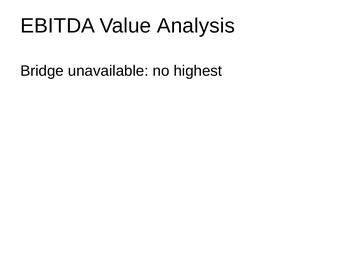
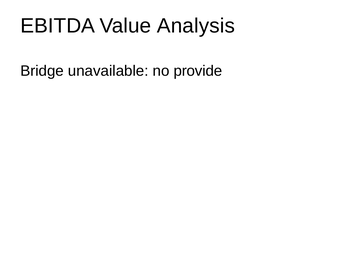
highest: highest -> provide (198, 71)
